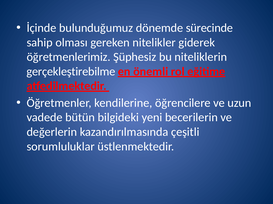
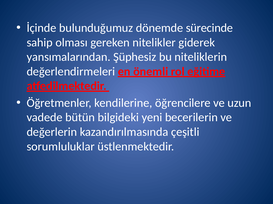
öğretmenlerimiz: öğretmenlerimiz -> yansımalarından (69, 57)
gerçekleştirebilme: gerçekleştirebilme -> değerlendirmeleri (71, 72)
